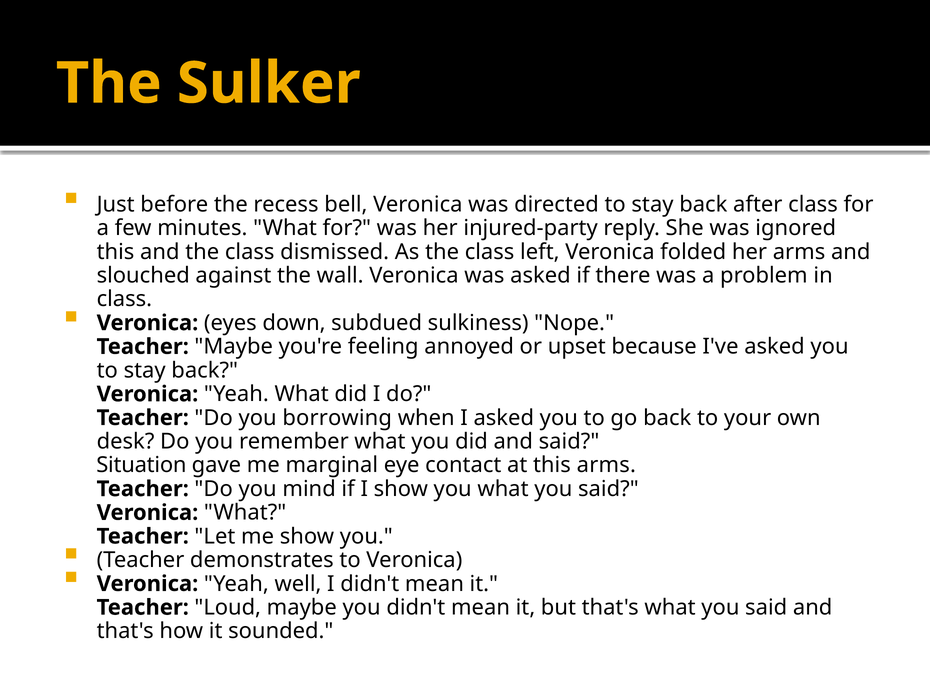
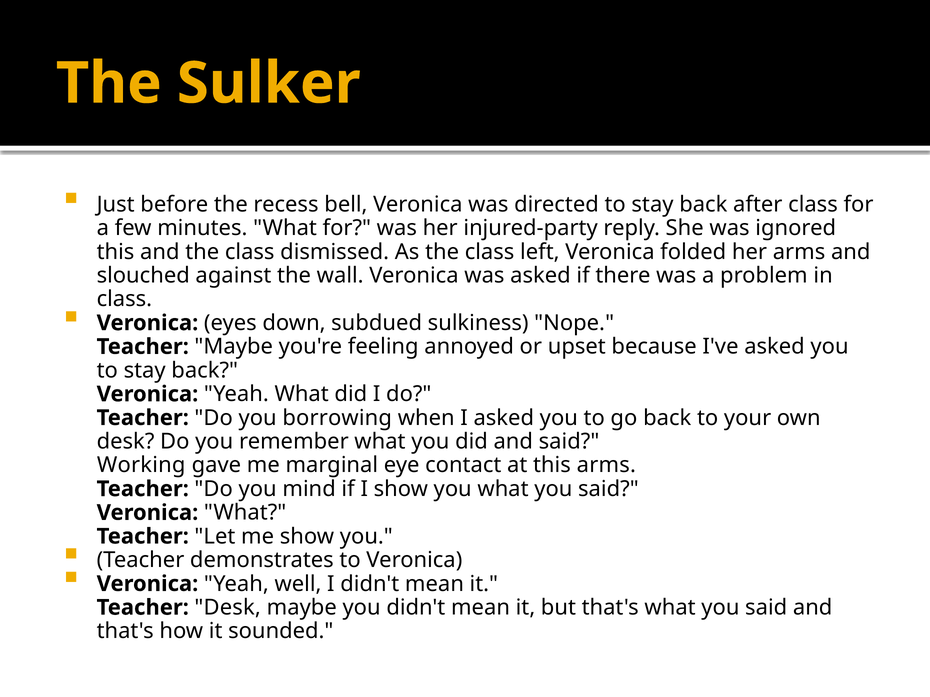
Situation: Situation -> Working (141, 466)
Teacher Loud: Loud -> Desk (228, 608)
